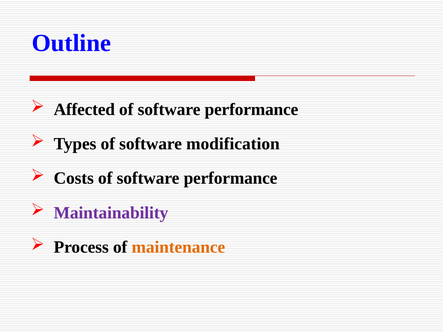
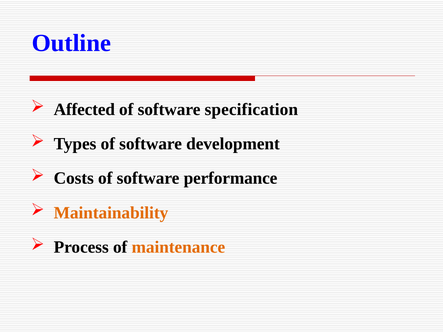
performance: performance -> specification (251, 109)
modification: modification -> development (233, 144)
Maintainability colour: purple -> orange (111, 213)
